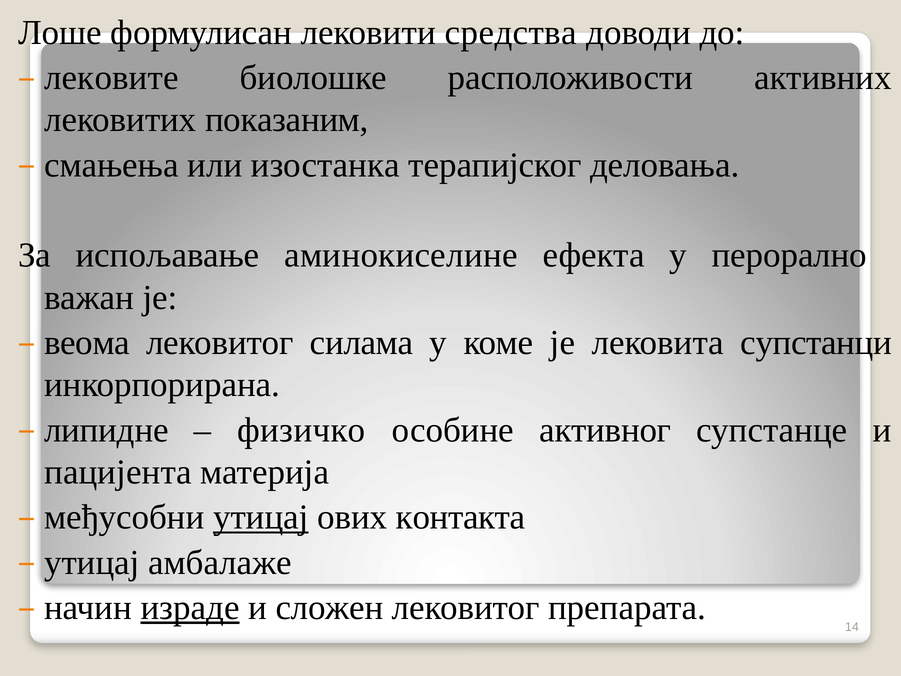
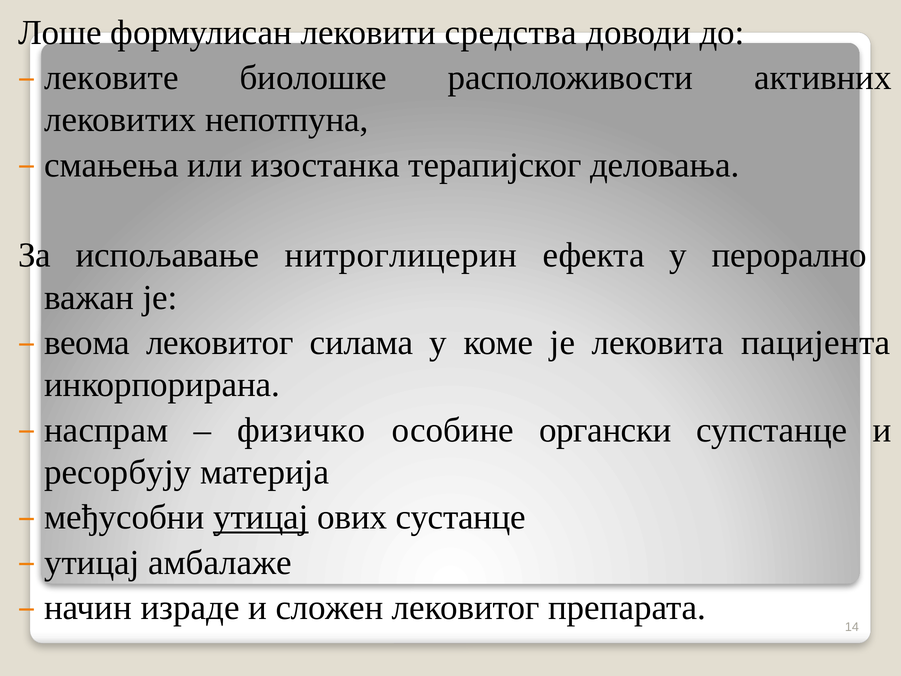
показаним: показаним -> непотпуна (287, 120)
аминокиселине: аминокиселине -> нитроглицерин (401, 255)
супстанци: супстанци -> пацијента (816, 343)
липидне: липидне -> наспрам (106, 430)
активног: активног -> органски (605, 430)
пацијента: пацијента -> ресорбују (118, 472)
контакта: контакта -> сустанце (461, 517)
израде underline: present -> none (190, 607)
